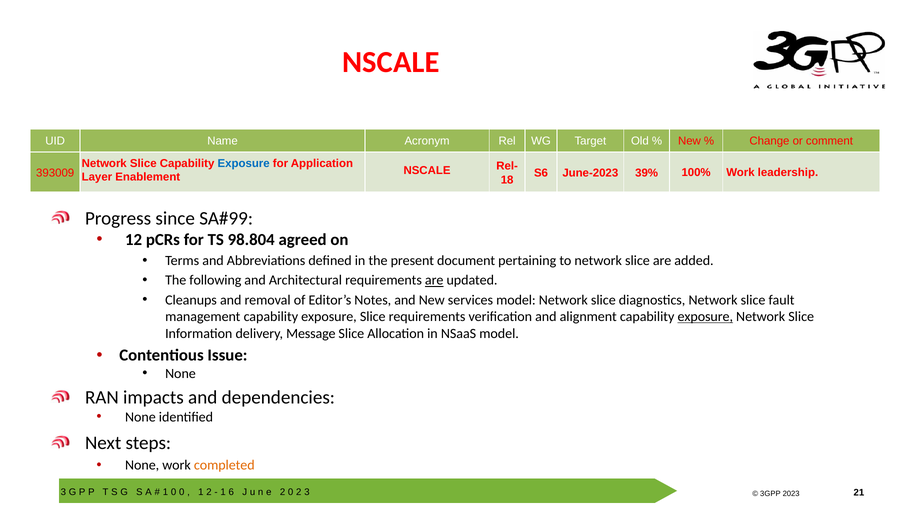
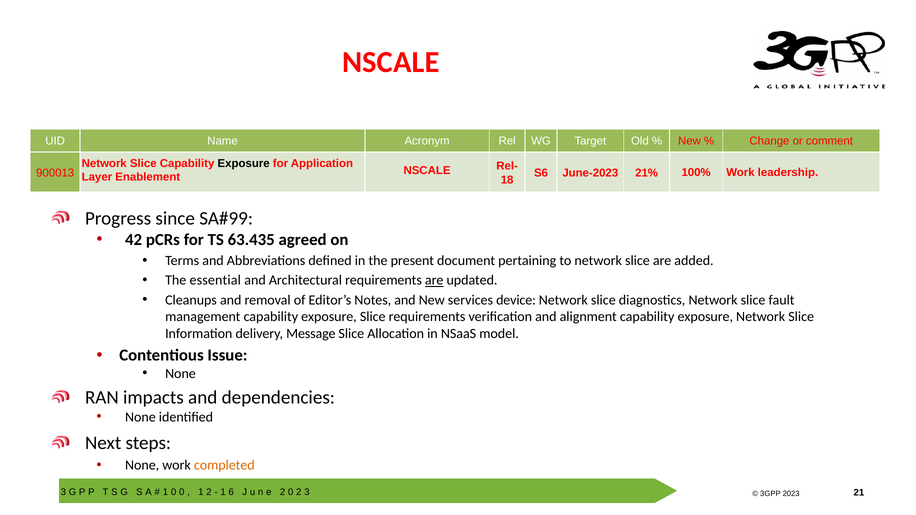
Exposure colour: blue -> black (244, 164)
393009: 393009 -> 900013 (55, 173)
39%: 39% -> 21% (647, 173)
12: 12 -> 42 (134, 240)
98.804: 98.804 -> 63.435 (251, 240)
following: following -> essential (215, 280)
services model: model -> device (516, 300)
exposure underline: present -> none (705, 317)
